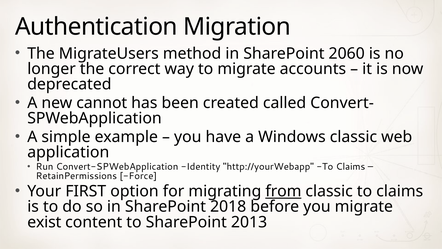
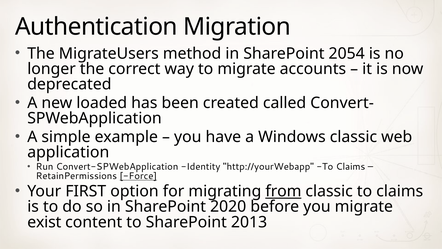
2060: 2060 -> 2054 (347, 53)
cannot: cannot -> loaded (102, 103)
Force underline: none -> present (138, 176)
2018: 2018 -> 2020 (228, 206)
